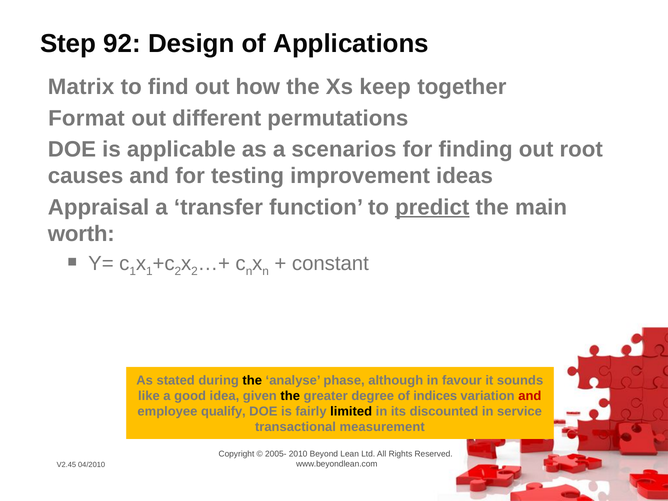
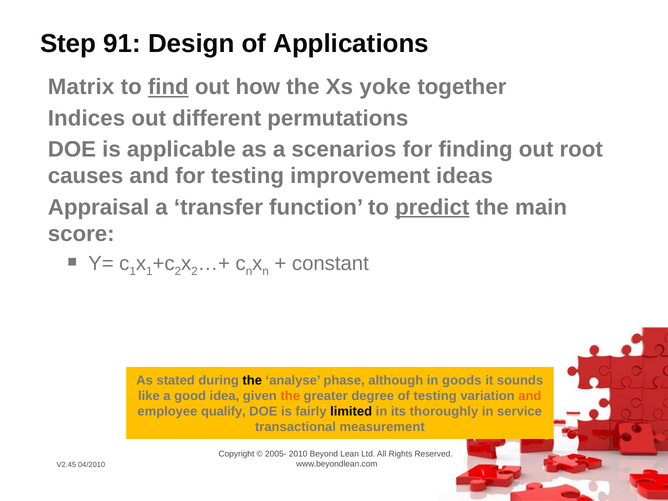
92: 92 -> 91 (122, 44)
find underline: none -> present (168, 87)
keep: keep -> yoke (385, 87)
Format: Format -> Indices (87, 118)
worth: worth -> score (81, 234)
favour: favour -> goods (462, 380)
the colour: black -> orange (290, 396)
of indices: indices -> testing (435, 396)
and colour: red -> orange (530, 396)
discounted: discounted -> thoroughly (444, 412)
